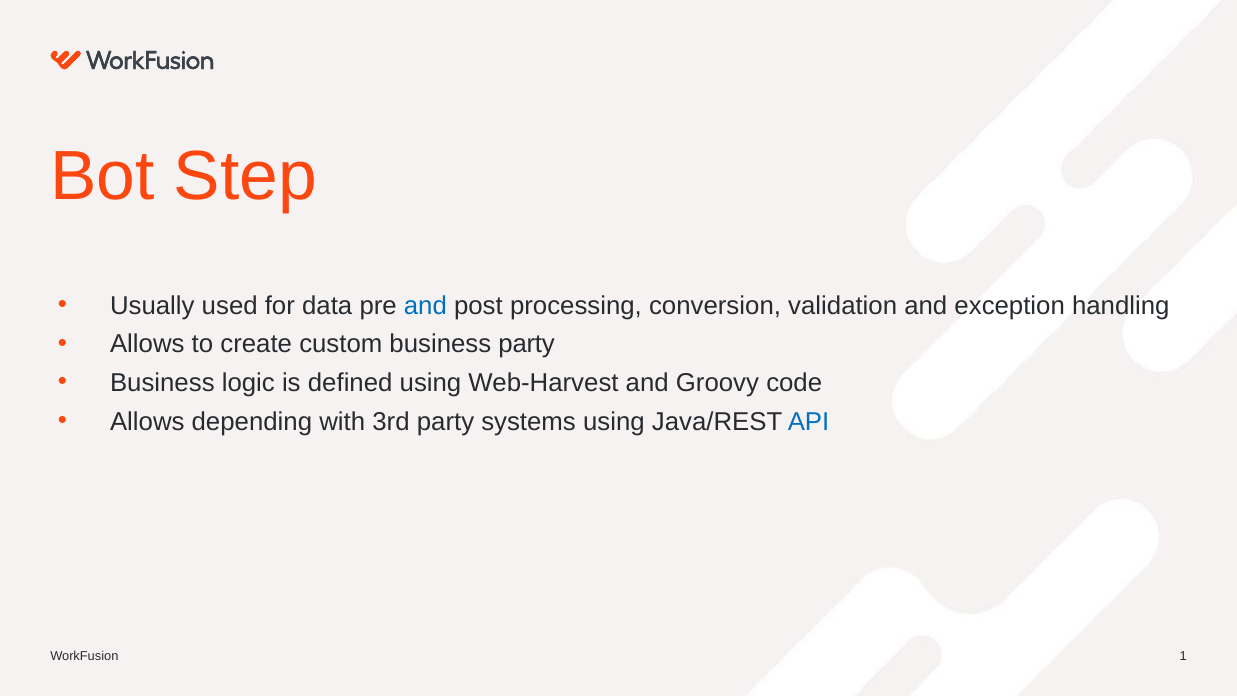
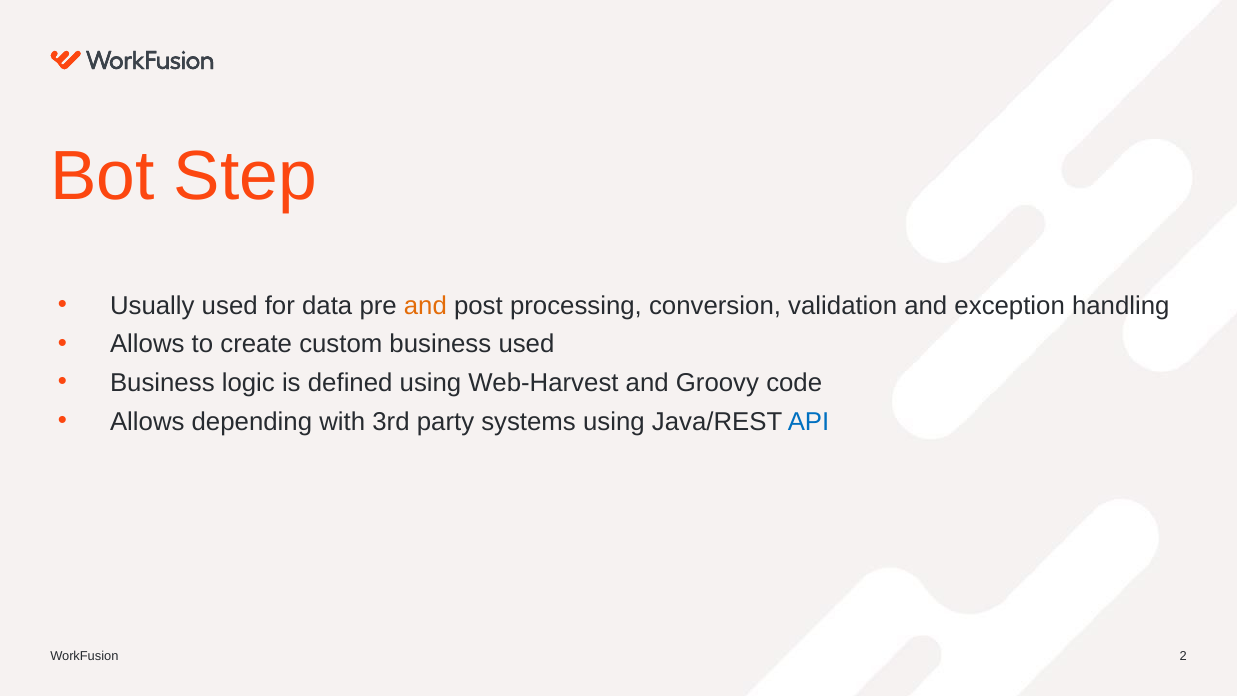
and colour: blue -> orange (425, 305)
business party: party -> used (526, 344)
1: 1 -> 2 (1183, 656)
